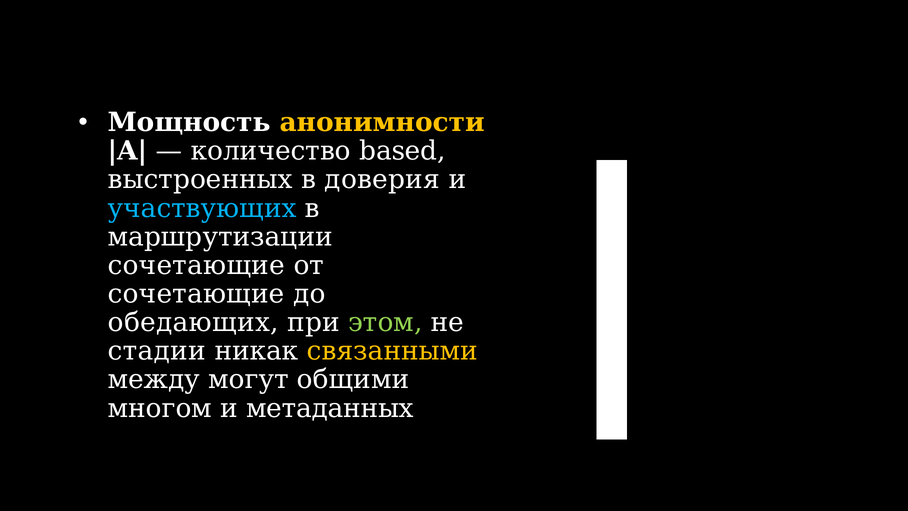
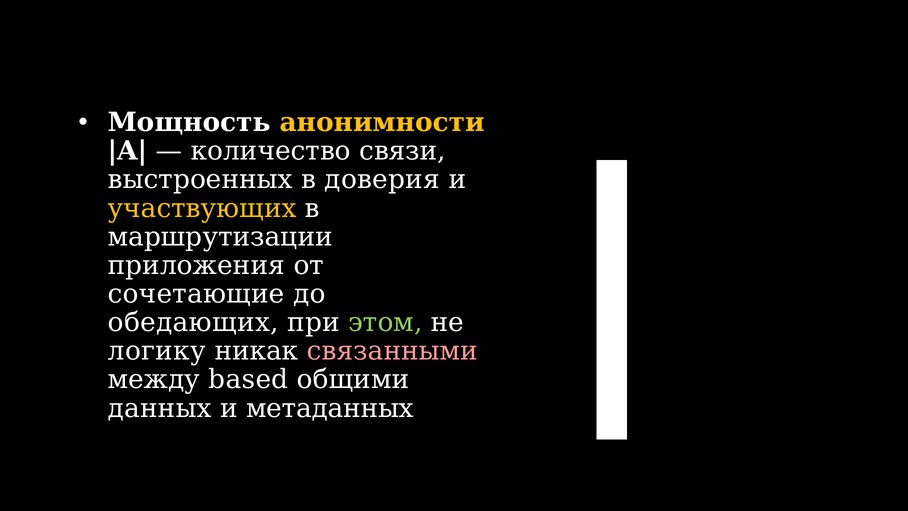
based: based -> связи (402, 151)
участвующих colour: light blue -> yellow (202, 208)
сочетающие: сочетающие -> приложения (196, 265)
стадии: стадии -> логику (157, 351)
связанными colour: yellow -> pink (392, 351)
могут: могут -> based (248, 380)
многом: многом -> данных (160, 408)
